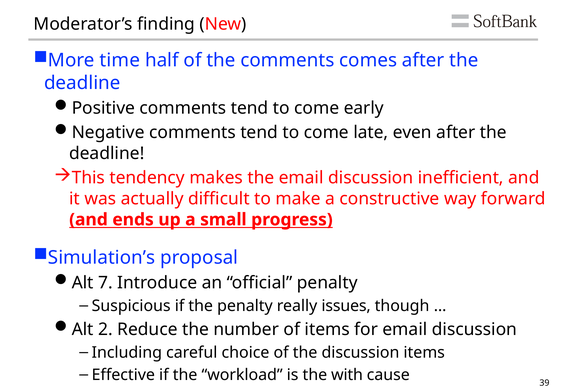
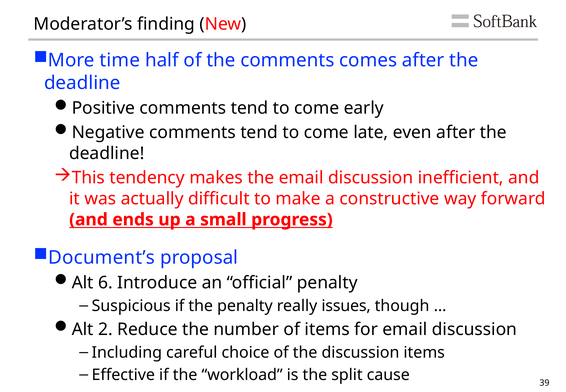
Simulation’s: Simulation’s -> Document’s (102, 257)
7: 7 -> 6 (105, 283)
with: with -> split (347, 375)
